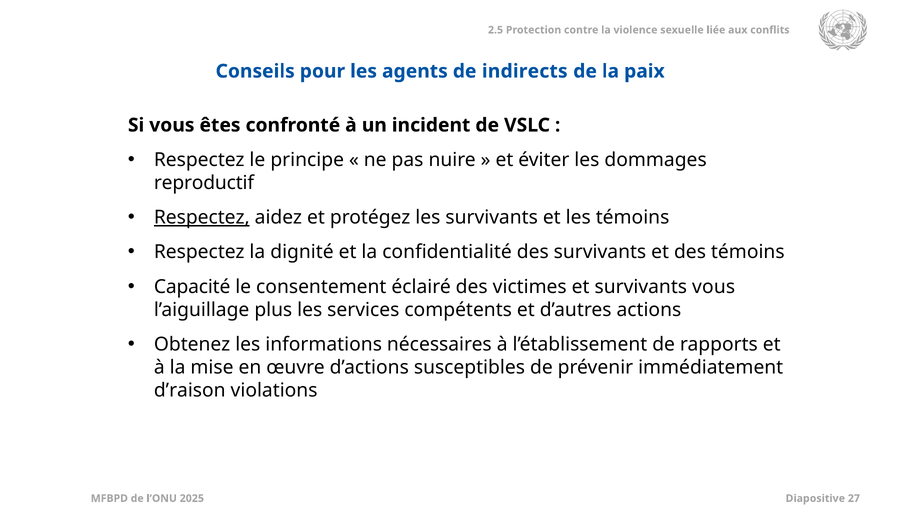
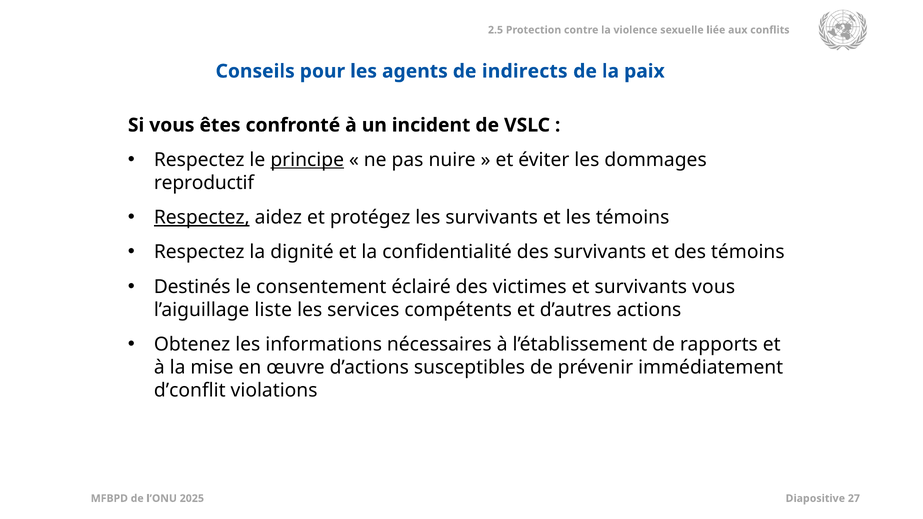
principe underline: none -> present (307, 160)
Capacité: Capacité -> Destinés (192, 287)
plus: plus -> liste (273, 310)
d’raison: d’raison -> d’conflit (190, 391)
